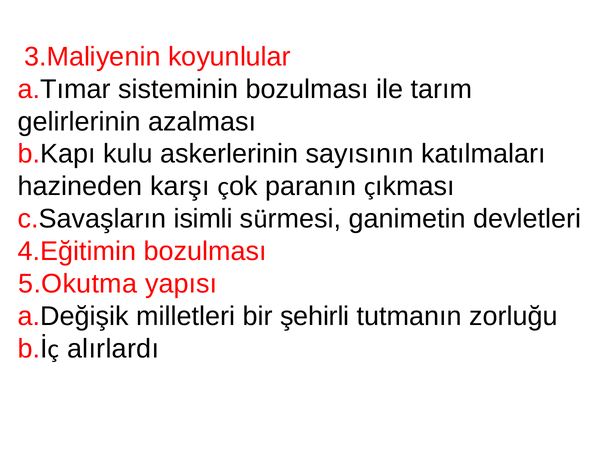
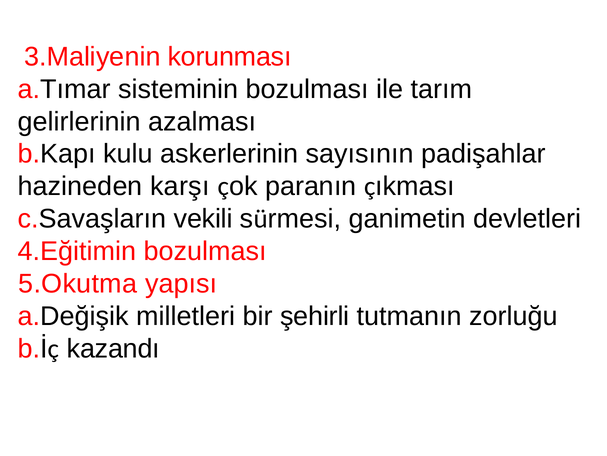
koyunlular: koyunlular -> korunması (230, 57)
katılmaları: katılmaları -> padişahlar (484, 154)
isimli: isimli -> vekili (203, 219)
alırlardı: alırlardı -> kazandı (113, 348)
